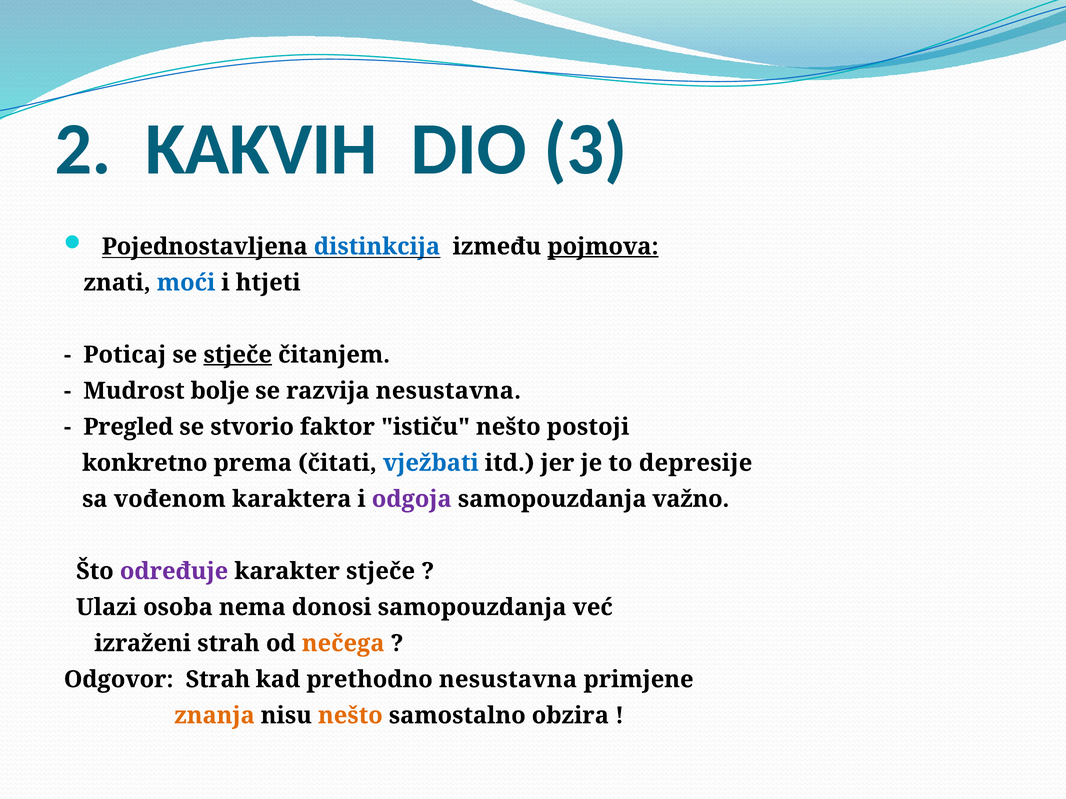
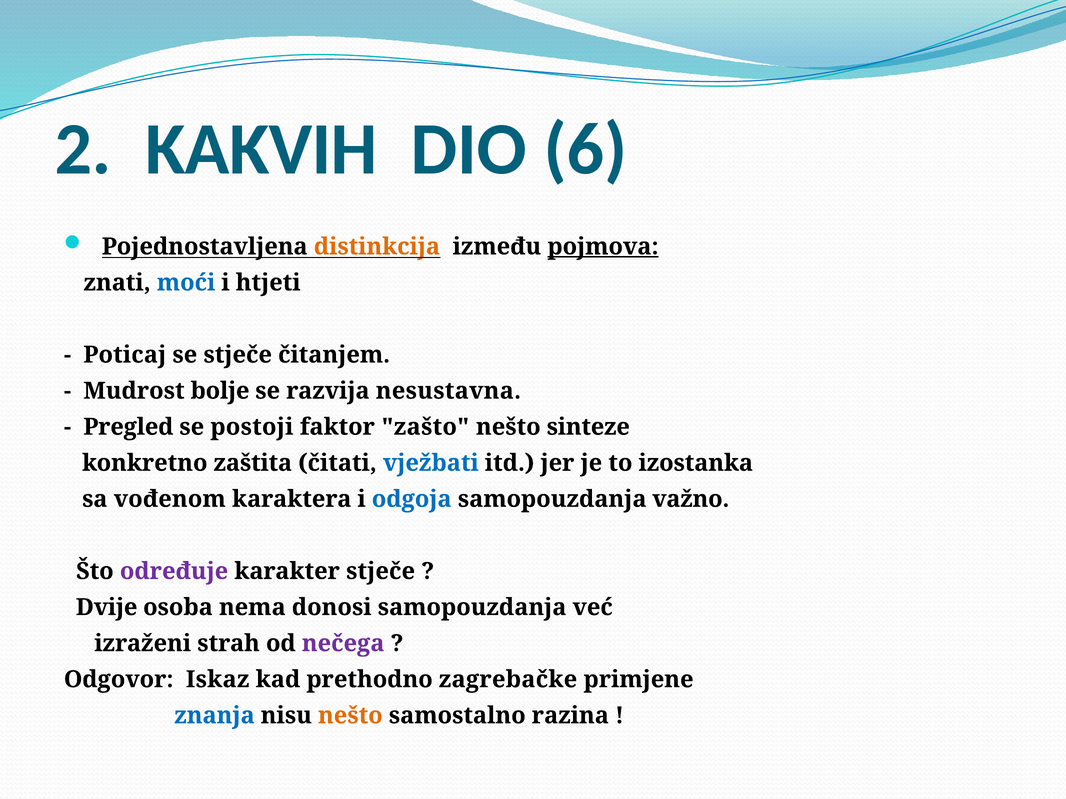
3: 3 -> 6 (585, 150)
distinkcija colour: blue -> orange (377, 247)
stječe underline: present -> none (238, 355)
stvorio: stvorio -> postoji (252, 427)
ističu: ističu -> zašto (425, 427)
postoji: postoji -> sinteze (588, 427)
prema: prema -> zaštita (253, 463)
depresije: depresije -> izostanka (696, 463)
odgoja colour: purple -> blue (412, 499)
Ulazi: Ulazi -> Dvije (107, 608)
nečega colour: orange -> purple (343, 644)
Odgovor Strah: Strah -> Iskaz (218, 680)
prethodno nesustavna: nesustavna -> zagrebačke (508, 680)
znanja colour: orange -> blue (215, 716)
obzira: obzira -> razina (570, 716)
